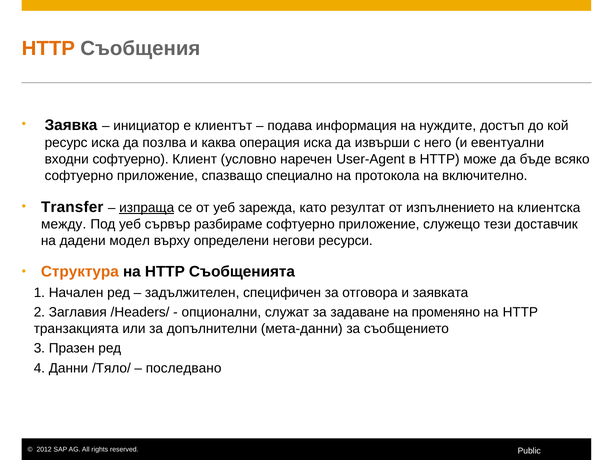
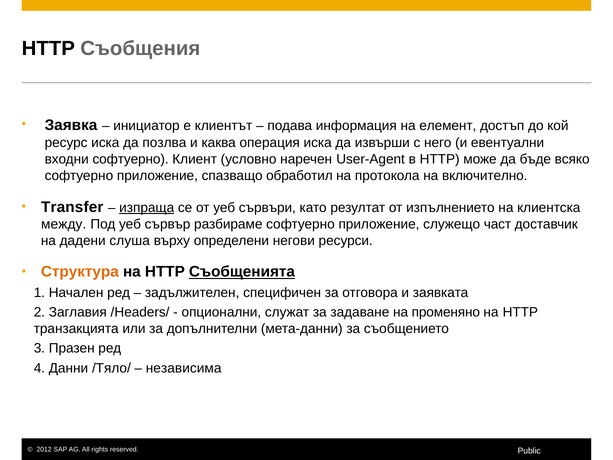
HTTP colour: orange -> black (48, 48)
нуждите: нуждите -> елемент (448, 126)
специално: специално -> обработил (299, 176)
зарежда: зарежда -> сървъри (267, 207)
тези: тези -> част (497, 224)
модел: модел -> слуша (130, 240)
Съобщенията underline: none -> present (242, 272)
последвано: последвано -> независима (184, 368)
